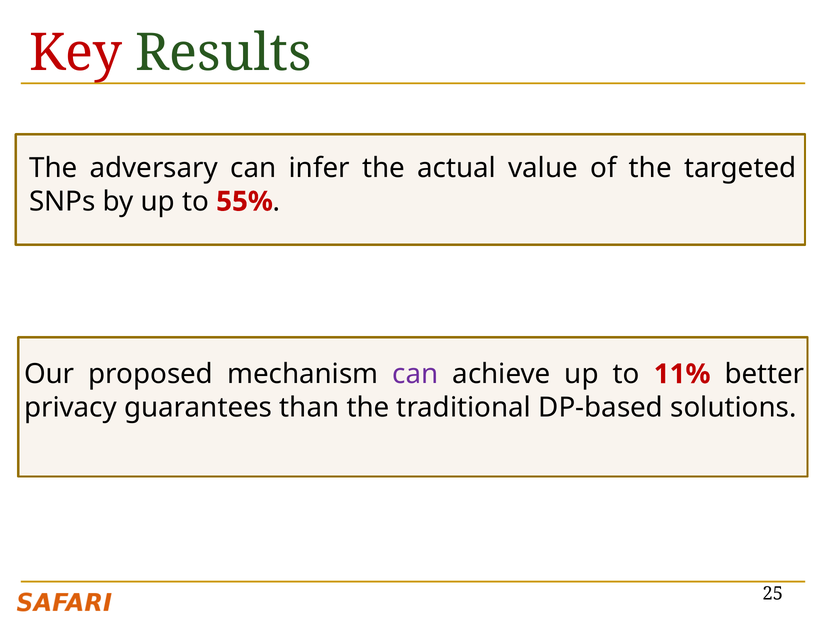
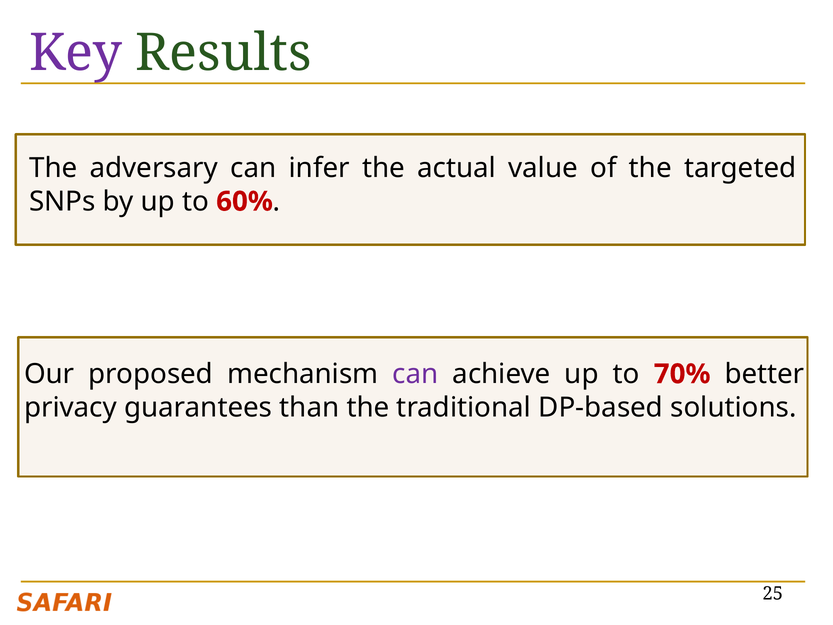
Key colour: red -> purple (76, 53)
55%: 55% -> 60% (245, 201)
11%: 11% -> 70% (682, 374)
